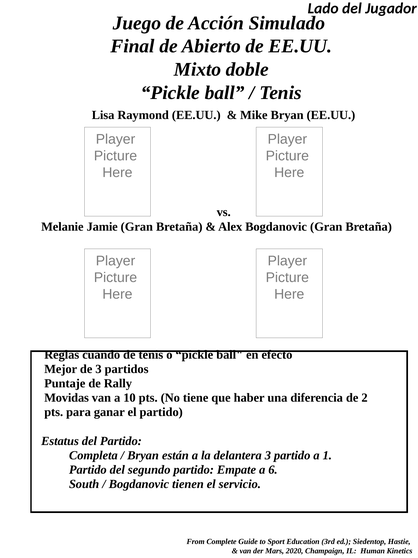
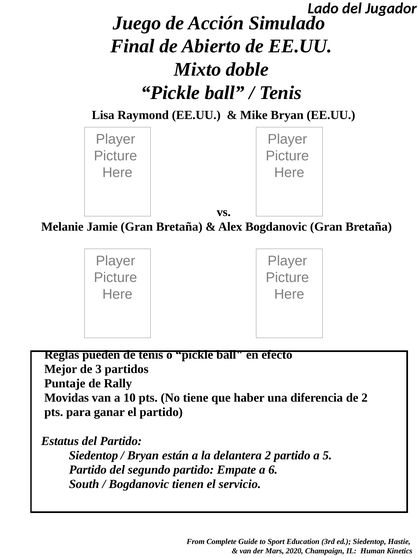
cuando: cuando -> pueden (101, 354)
Completa: Completa -> Siedentop (93, 455)
delantera 3: 3 -> 2 (268, 455)
1: 1 -> 5 (327, 455)
